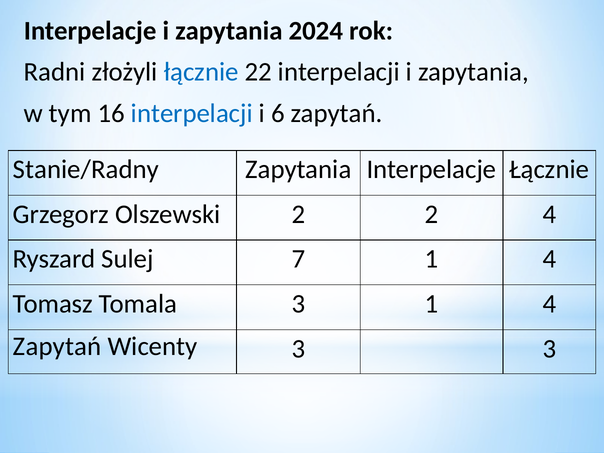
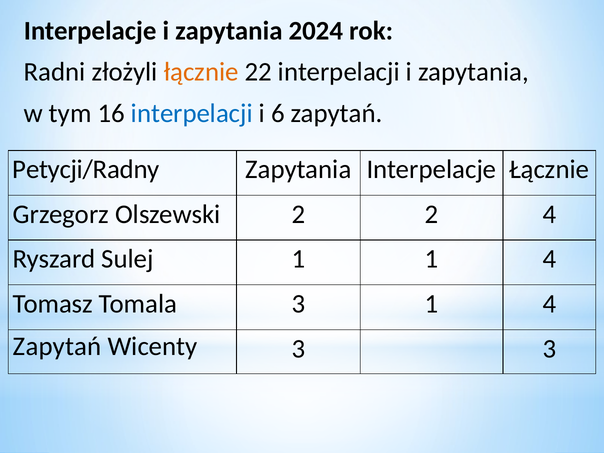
łącznie colour: blue -> orange (201, 72)
Stanie/Radny: Stanie/Radny -> Petycji/Radny (86, 169)
Sulej 7: 7 -> 1 (298, 259)
